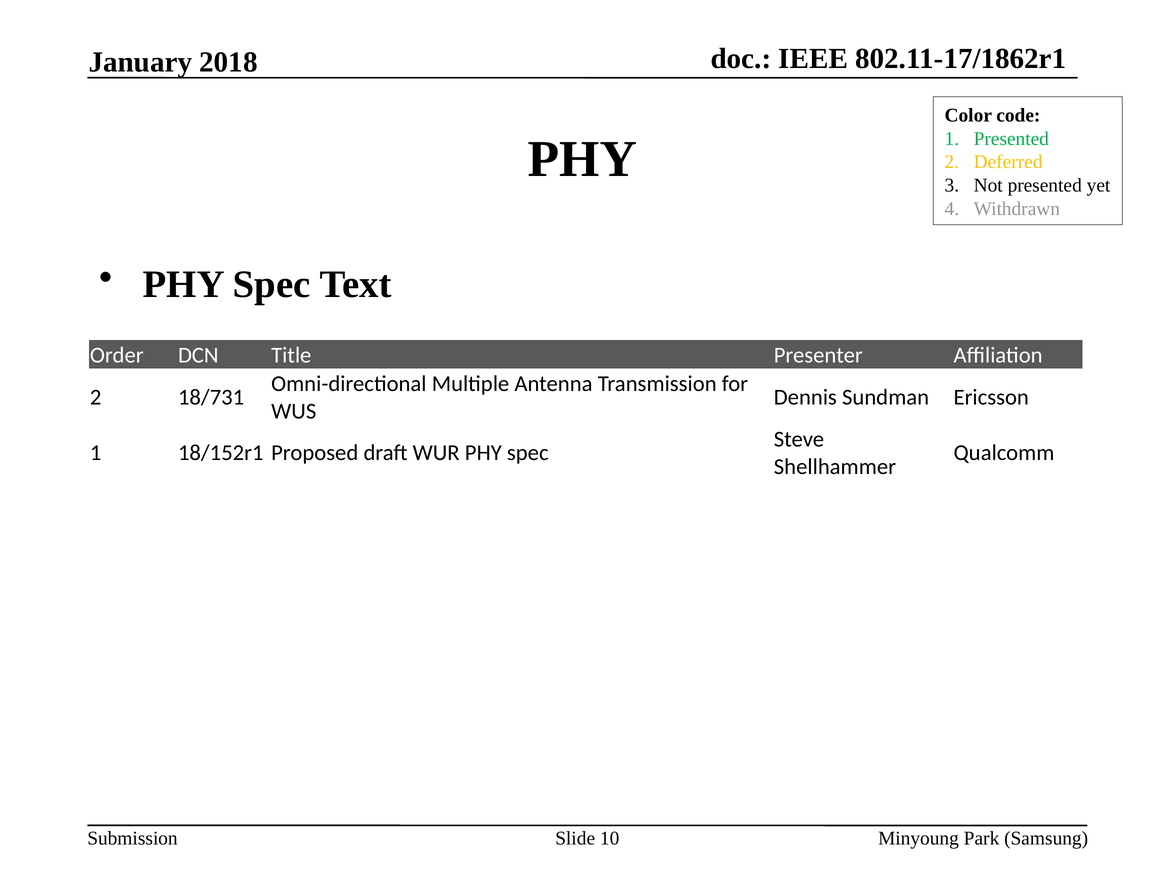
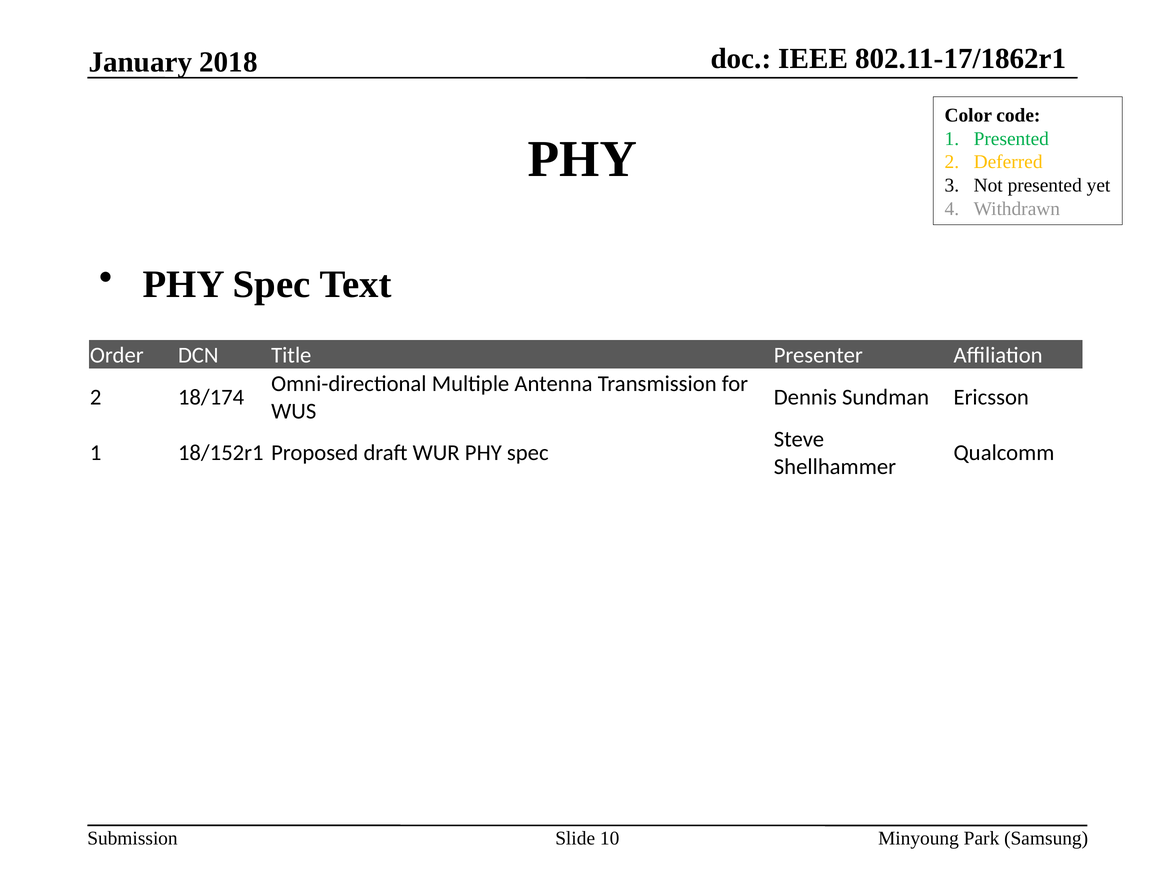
18/731: 18/731 -> 18/174 (211, 397)
